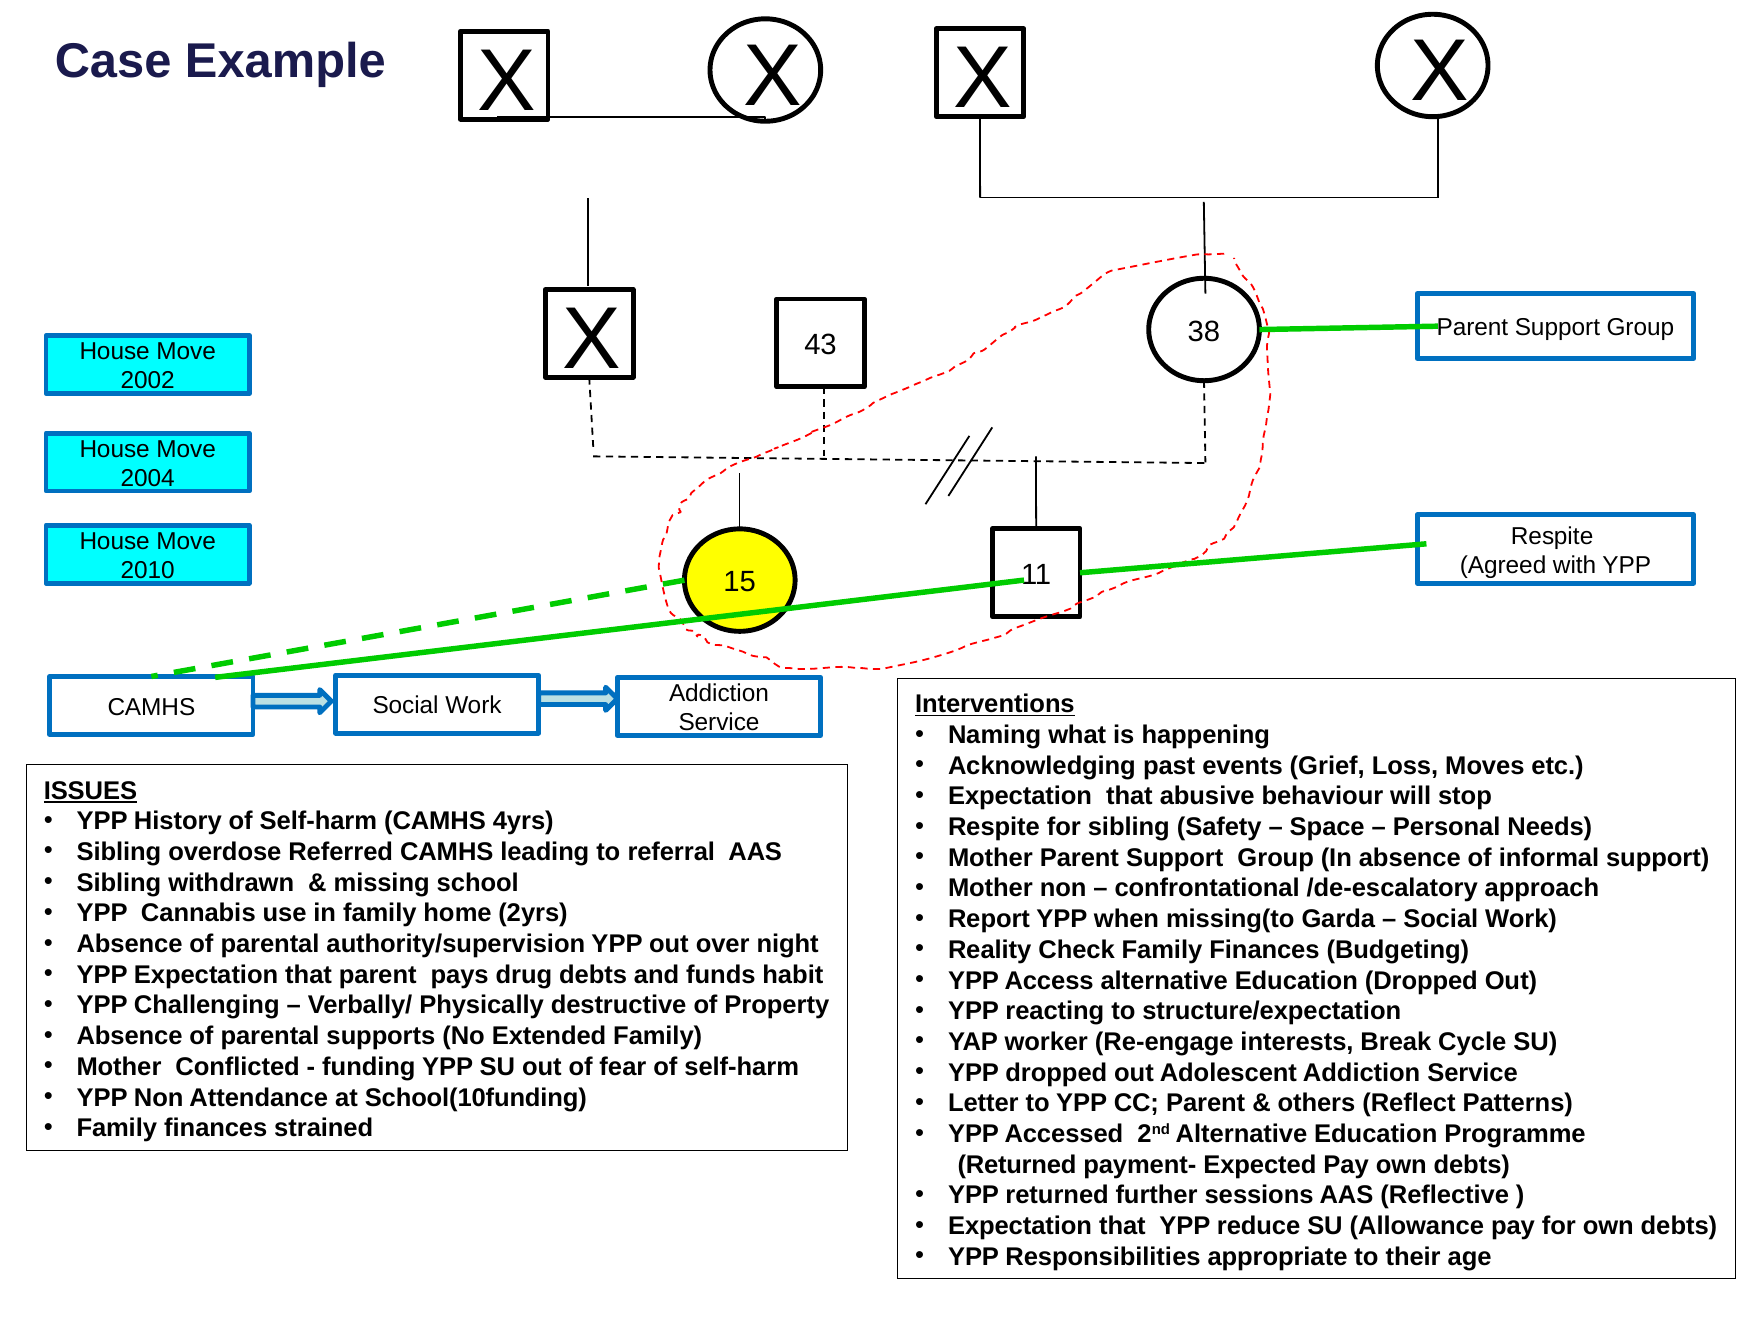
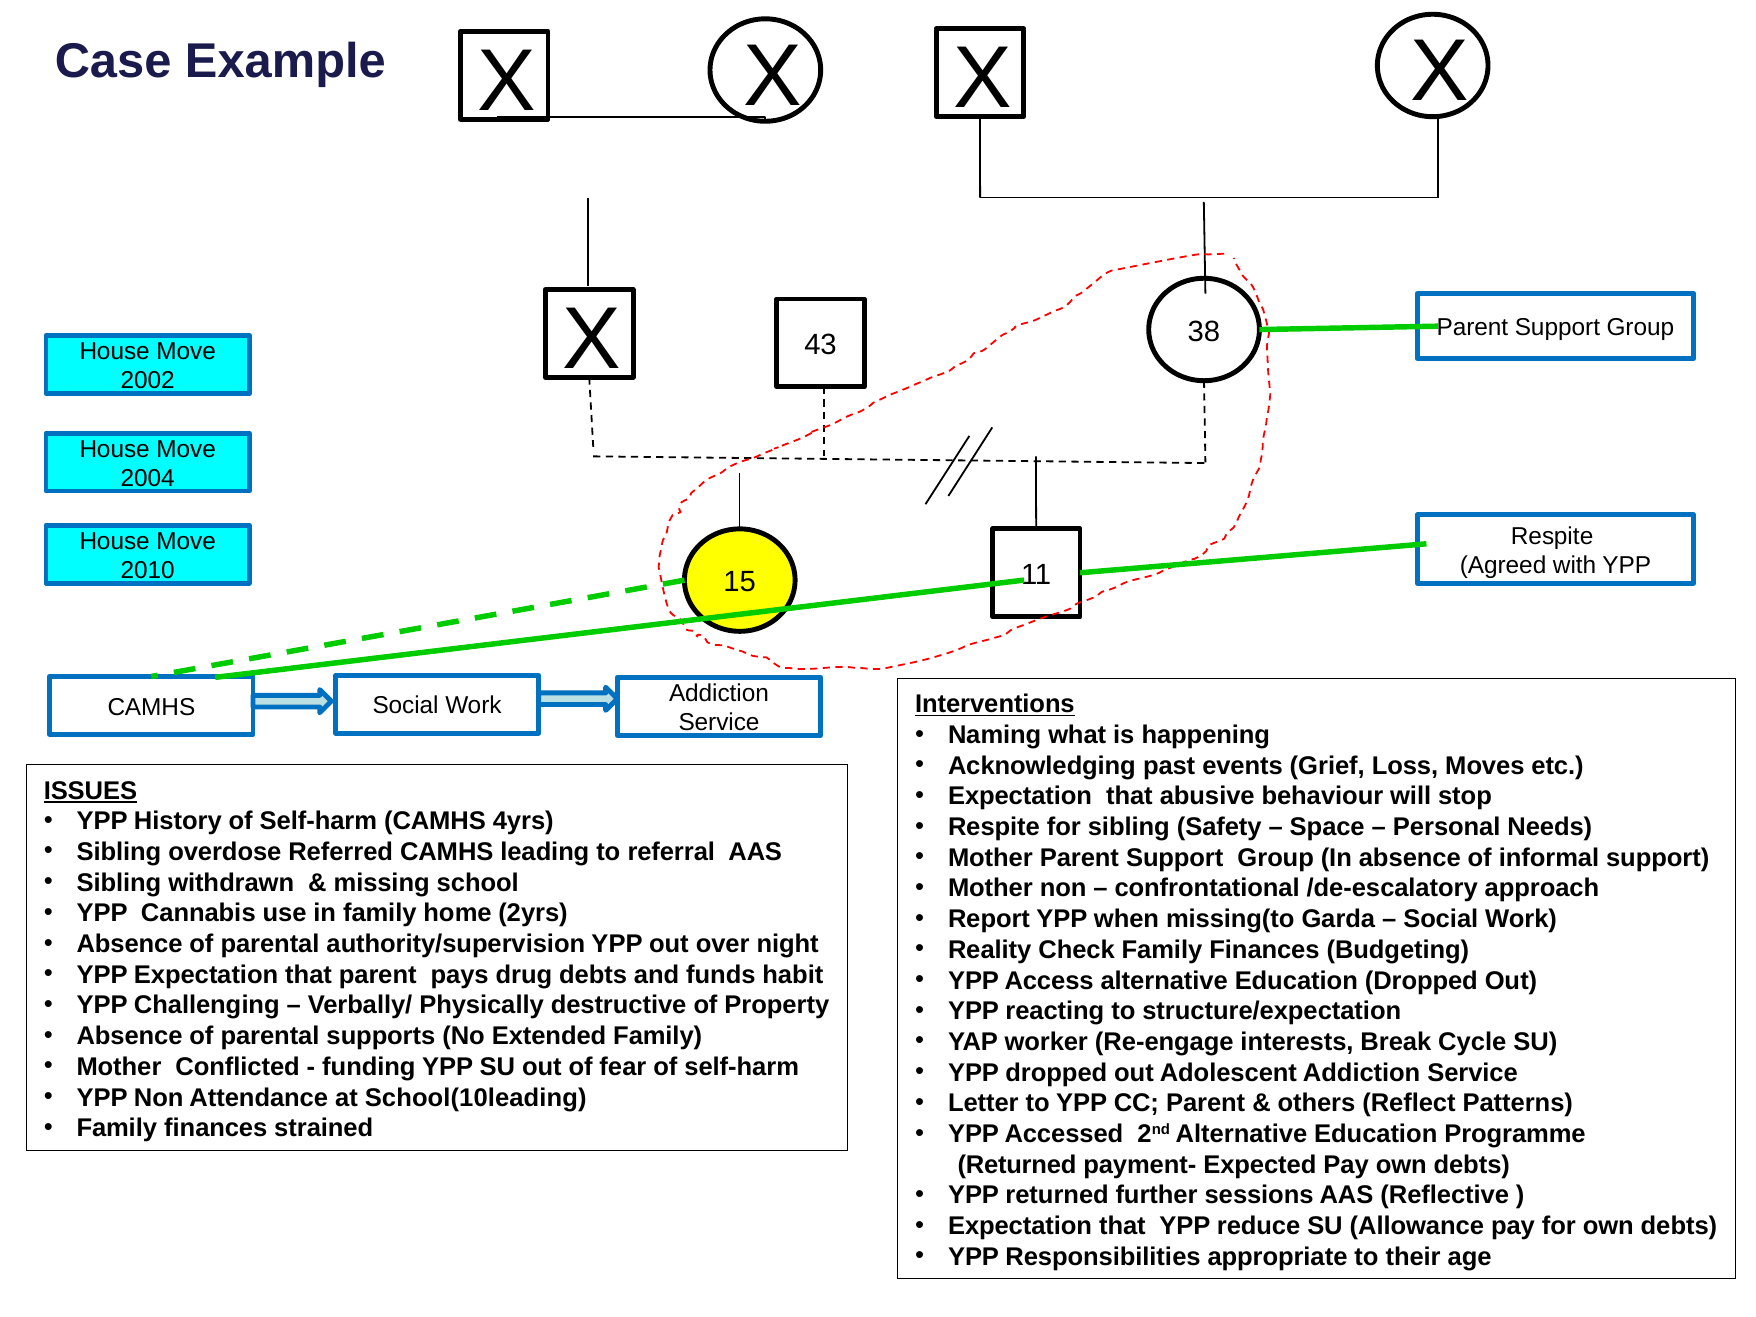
School(10funding: School(10funding -> School(10leading (476, 1098)
